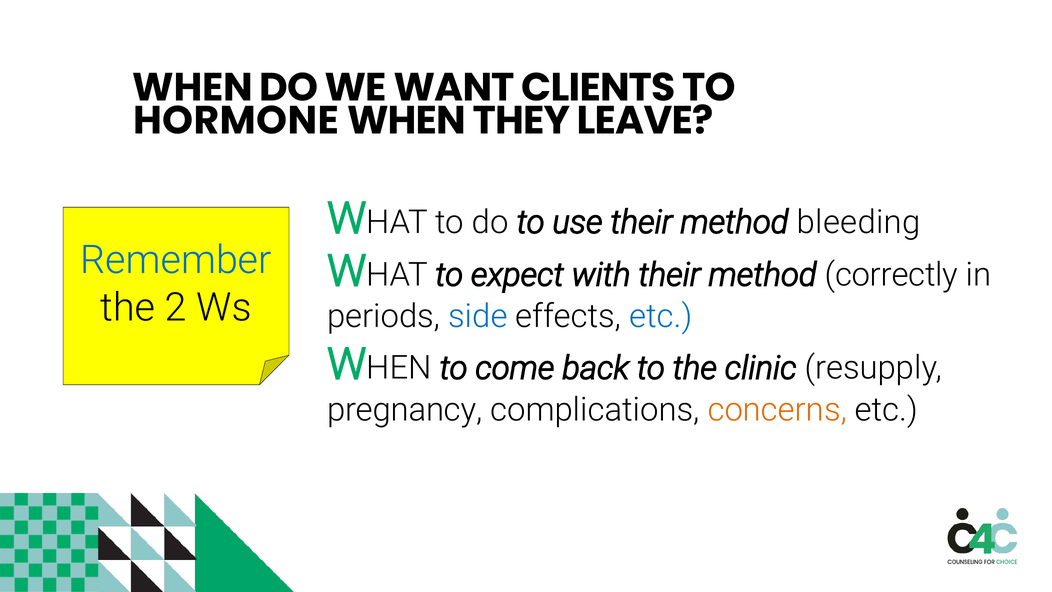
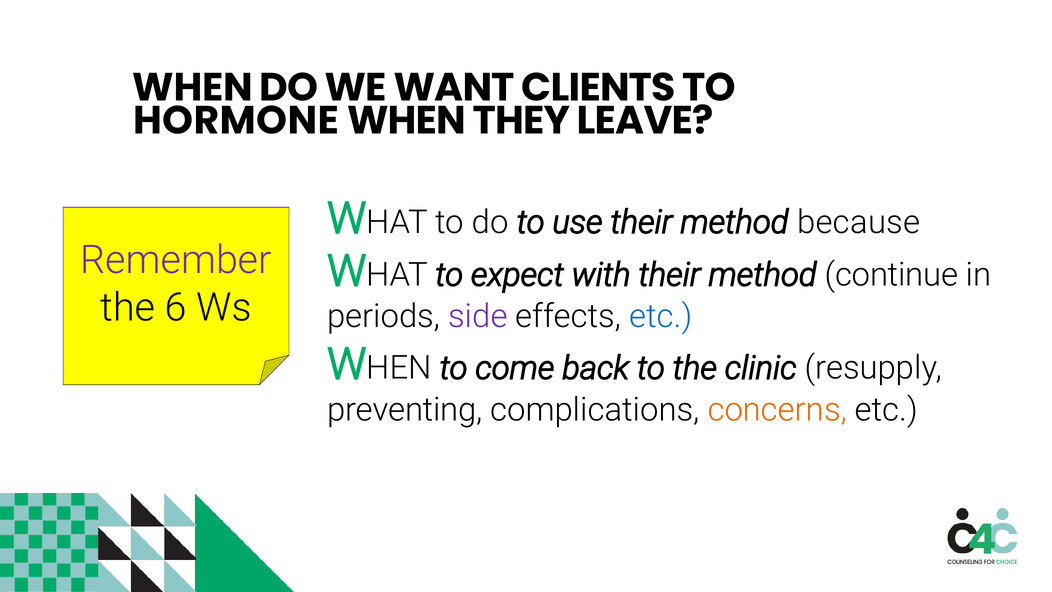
bleeding: bleeding -> because (859, 222)
Remember colour: blue -> purple (176, 260)
correctly: correctly -> continue (891, 275)
2: 2 -> 6 (176, 307)
side colour: blue -> purple (478, 316)
pregnancy: pregnancy -> preventing (405, 410)
